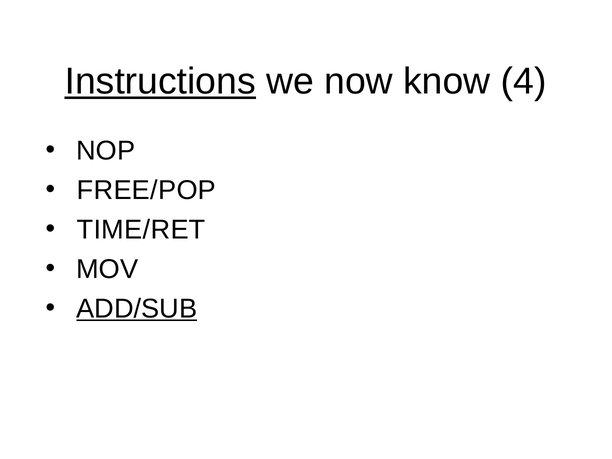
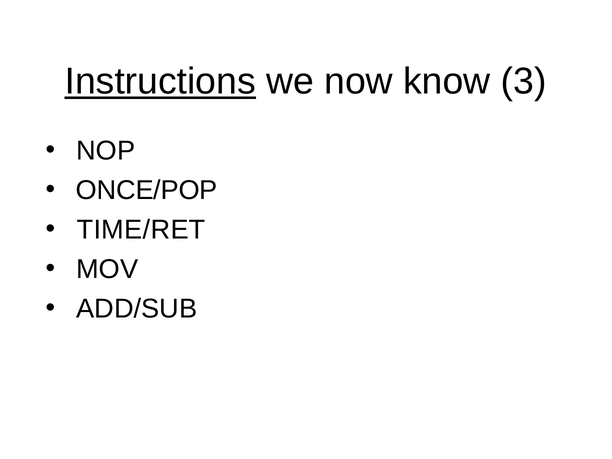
4: 4 -> 3 (524, 82)
FREE/POP: FREE/POP -> ONCE/POP (147, 190)
ADD/SUB underline: present -> none (137, 309)
